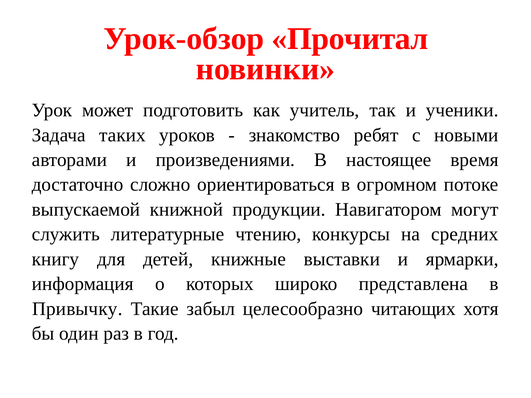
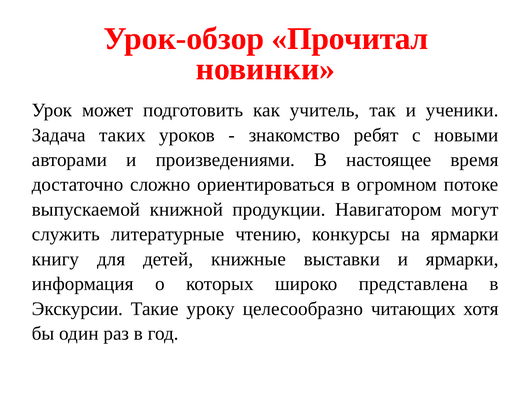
на средних: средних -> ярмарки (465, 234)
Привычку: Привычку -> Экскурсии (77, 309)
забыл: забыл -> уроку (211, 309)
